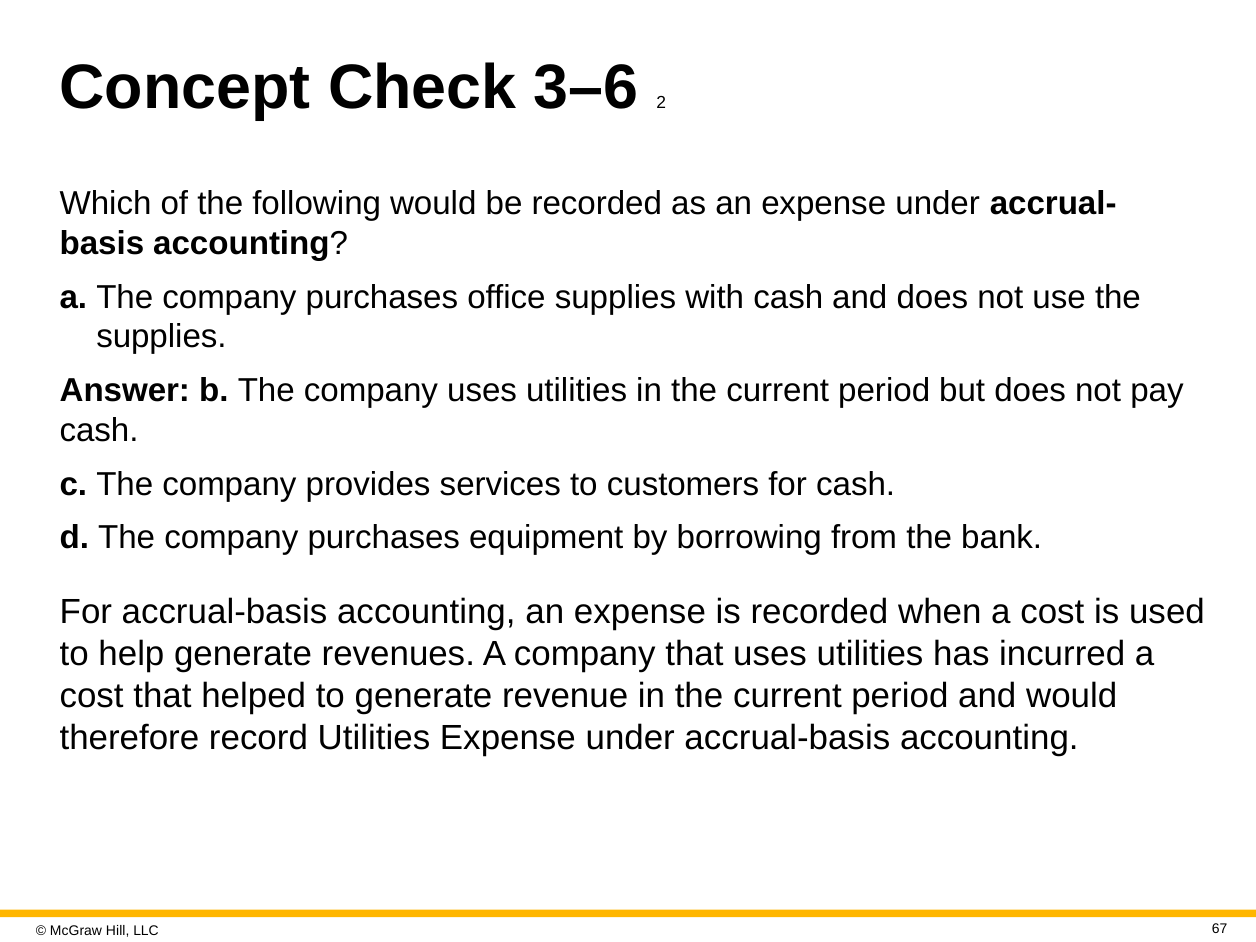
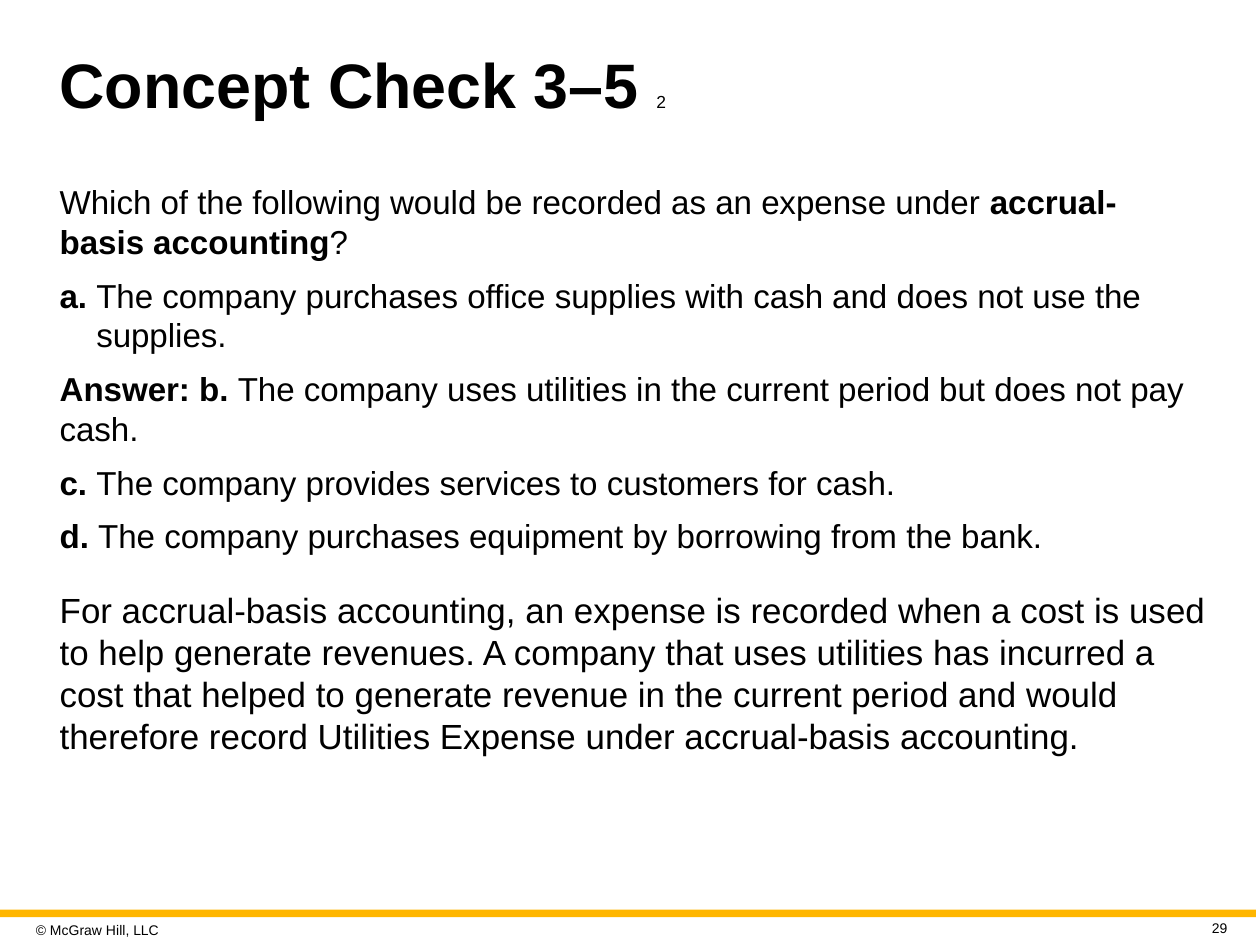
3–6: 3–6 -> 3–5 (586, 88)
67: 67 -> 29 (1220, 929)
